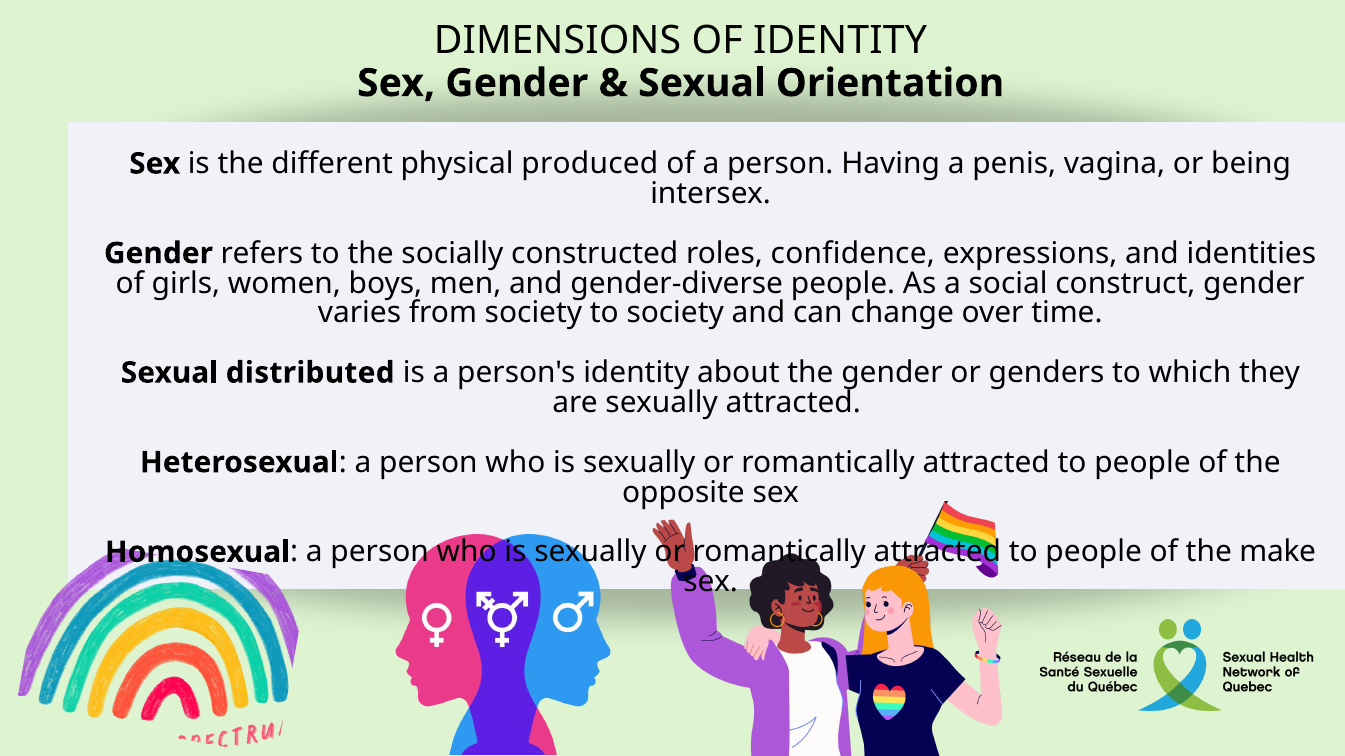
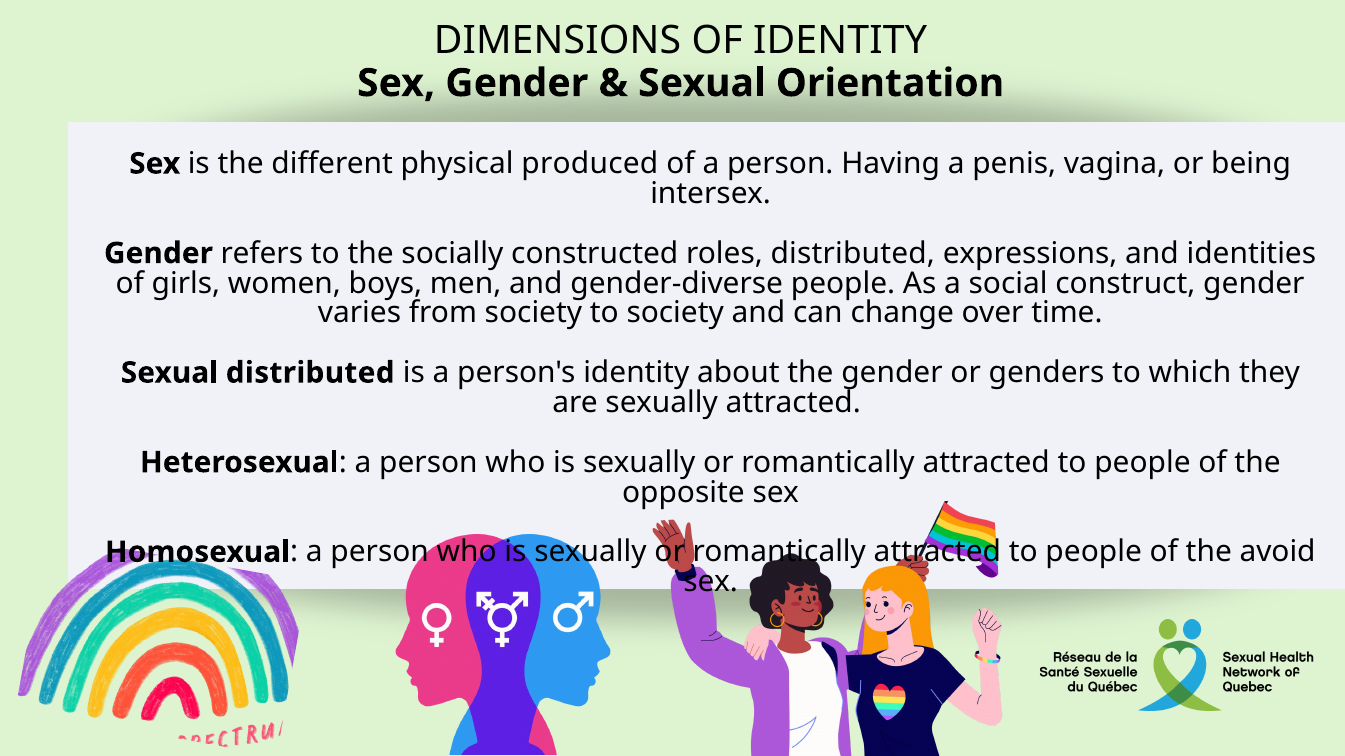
roles confidence: confidence -> distributed (853, 253)
make: make -> avoid (1278, 552)
